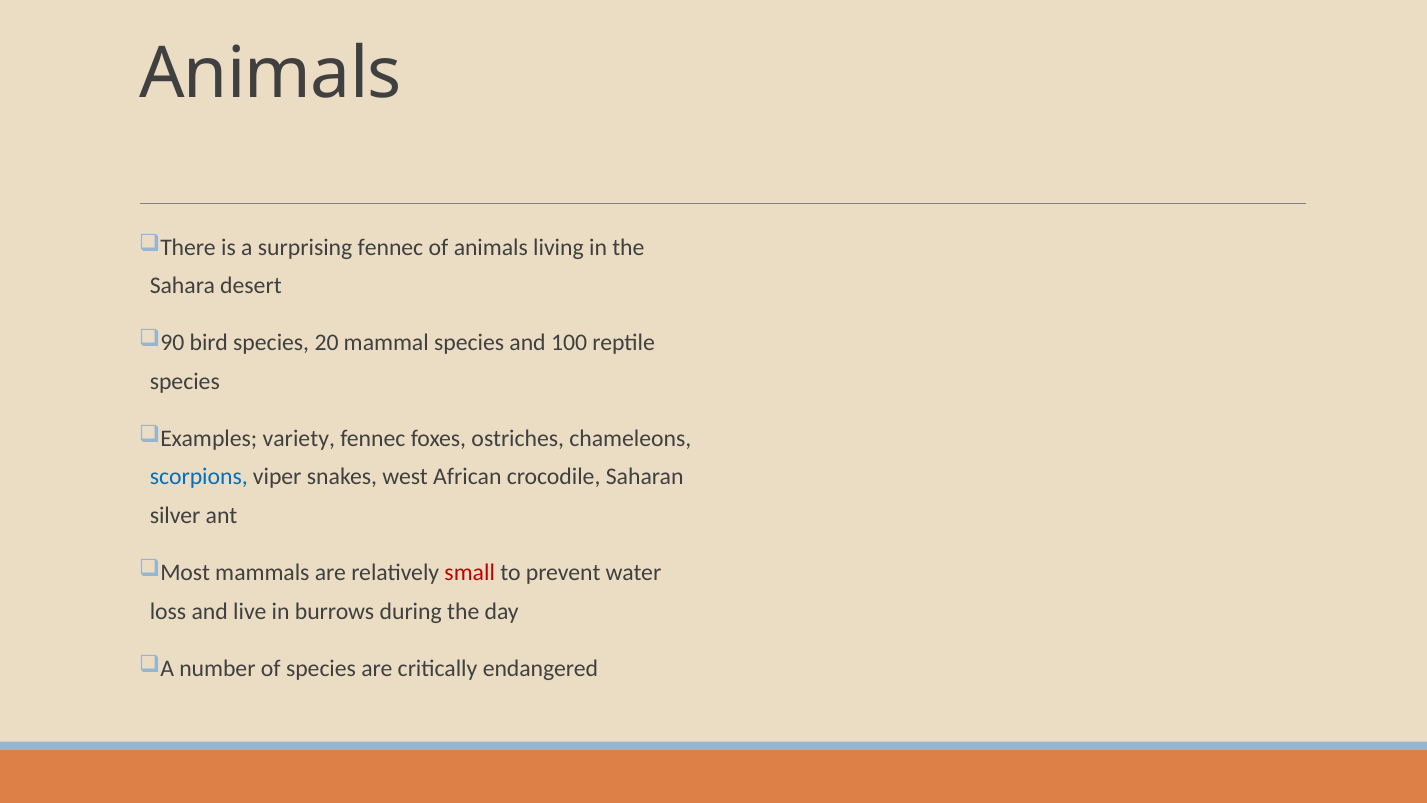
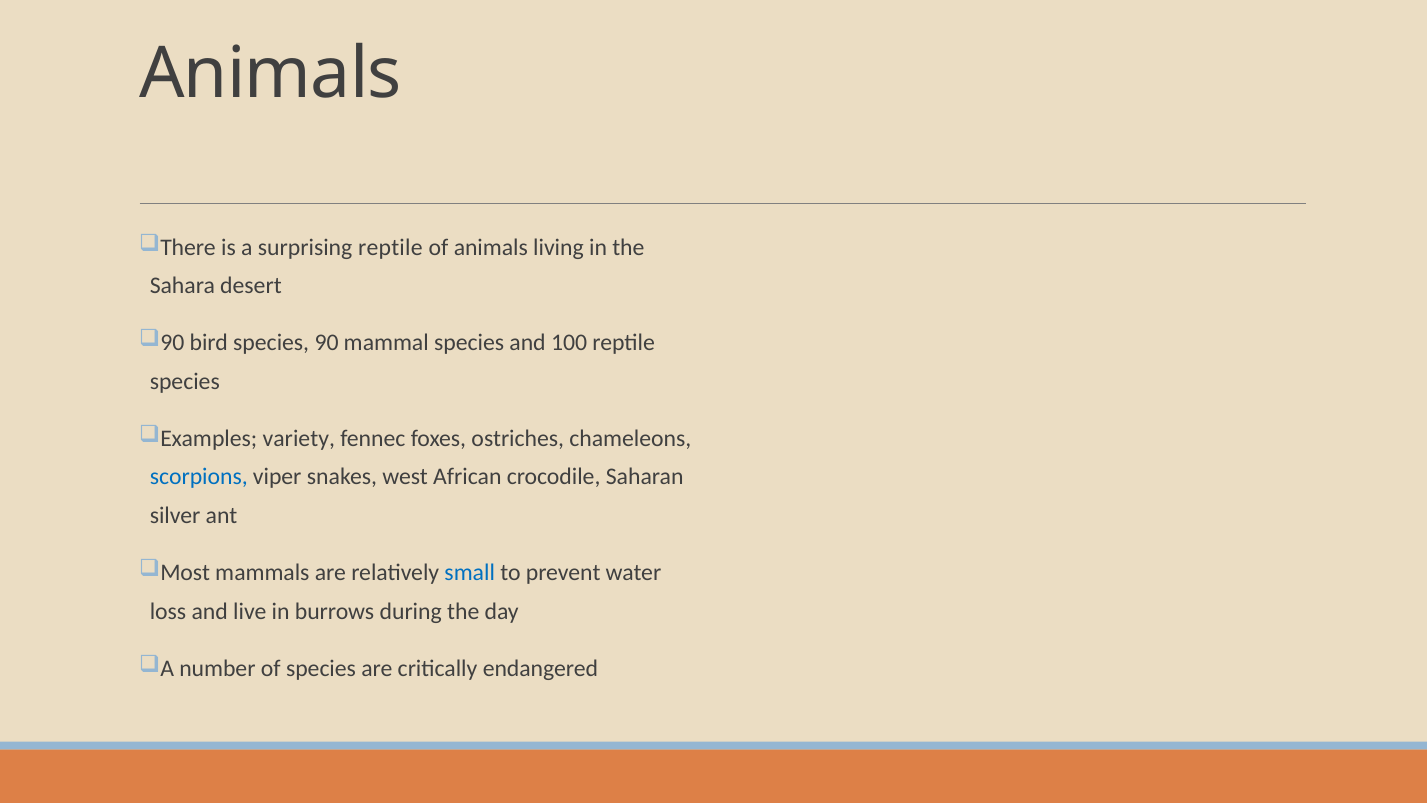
surprising fennec: fennec -> reptile (390, 247)
20: 20 -> 90 (327, 343)
small colour: red -> blue (470, 573)
